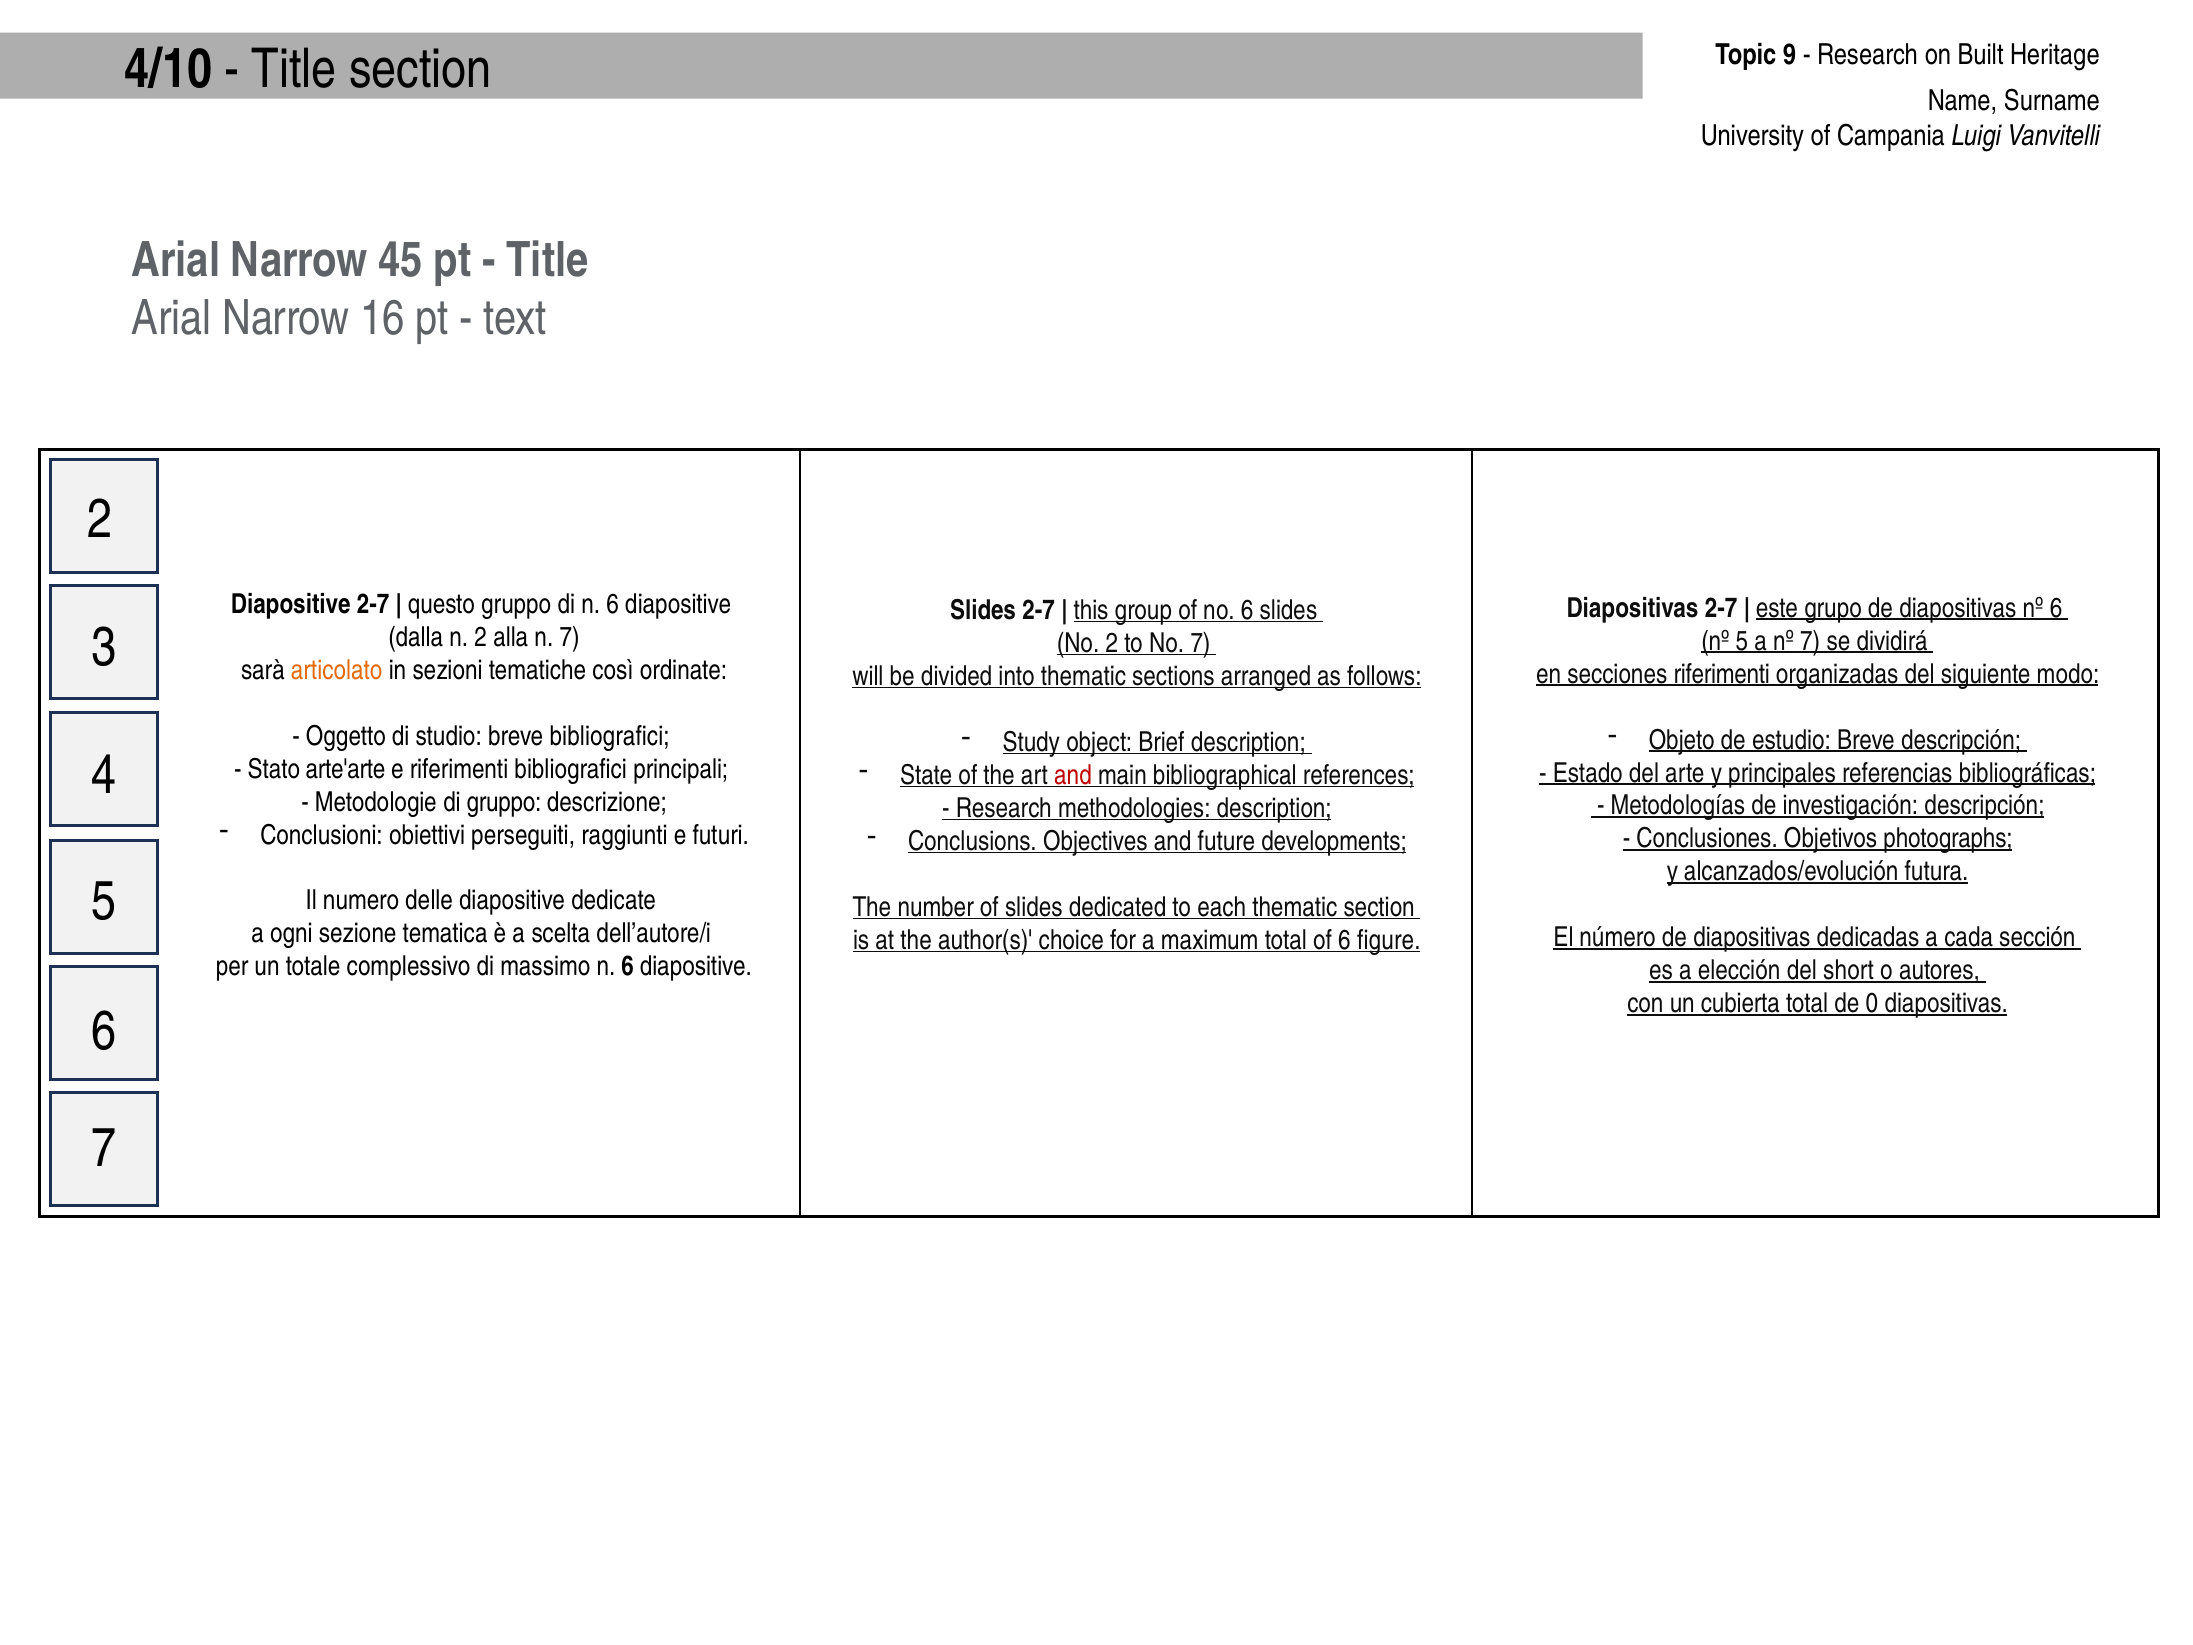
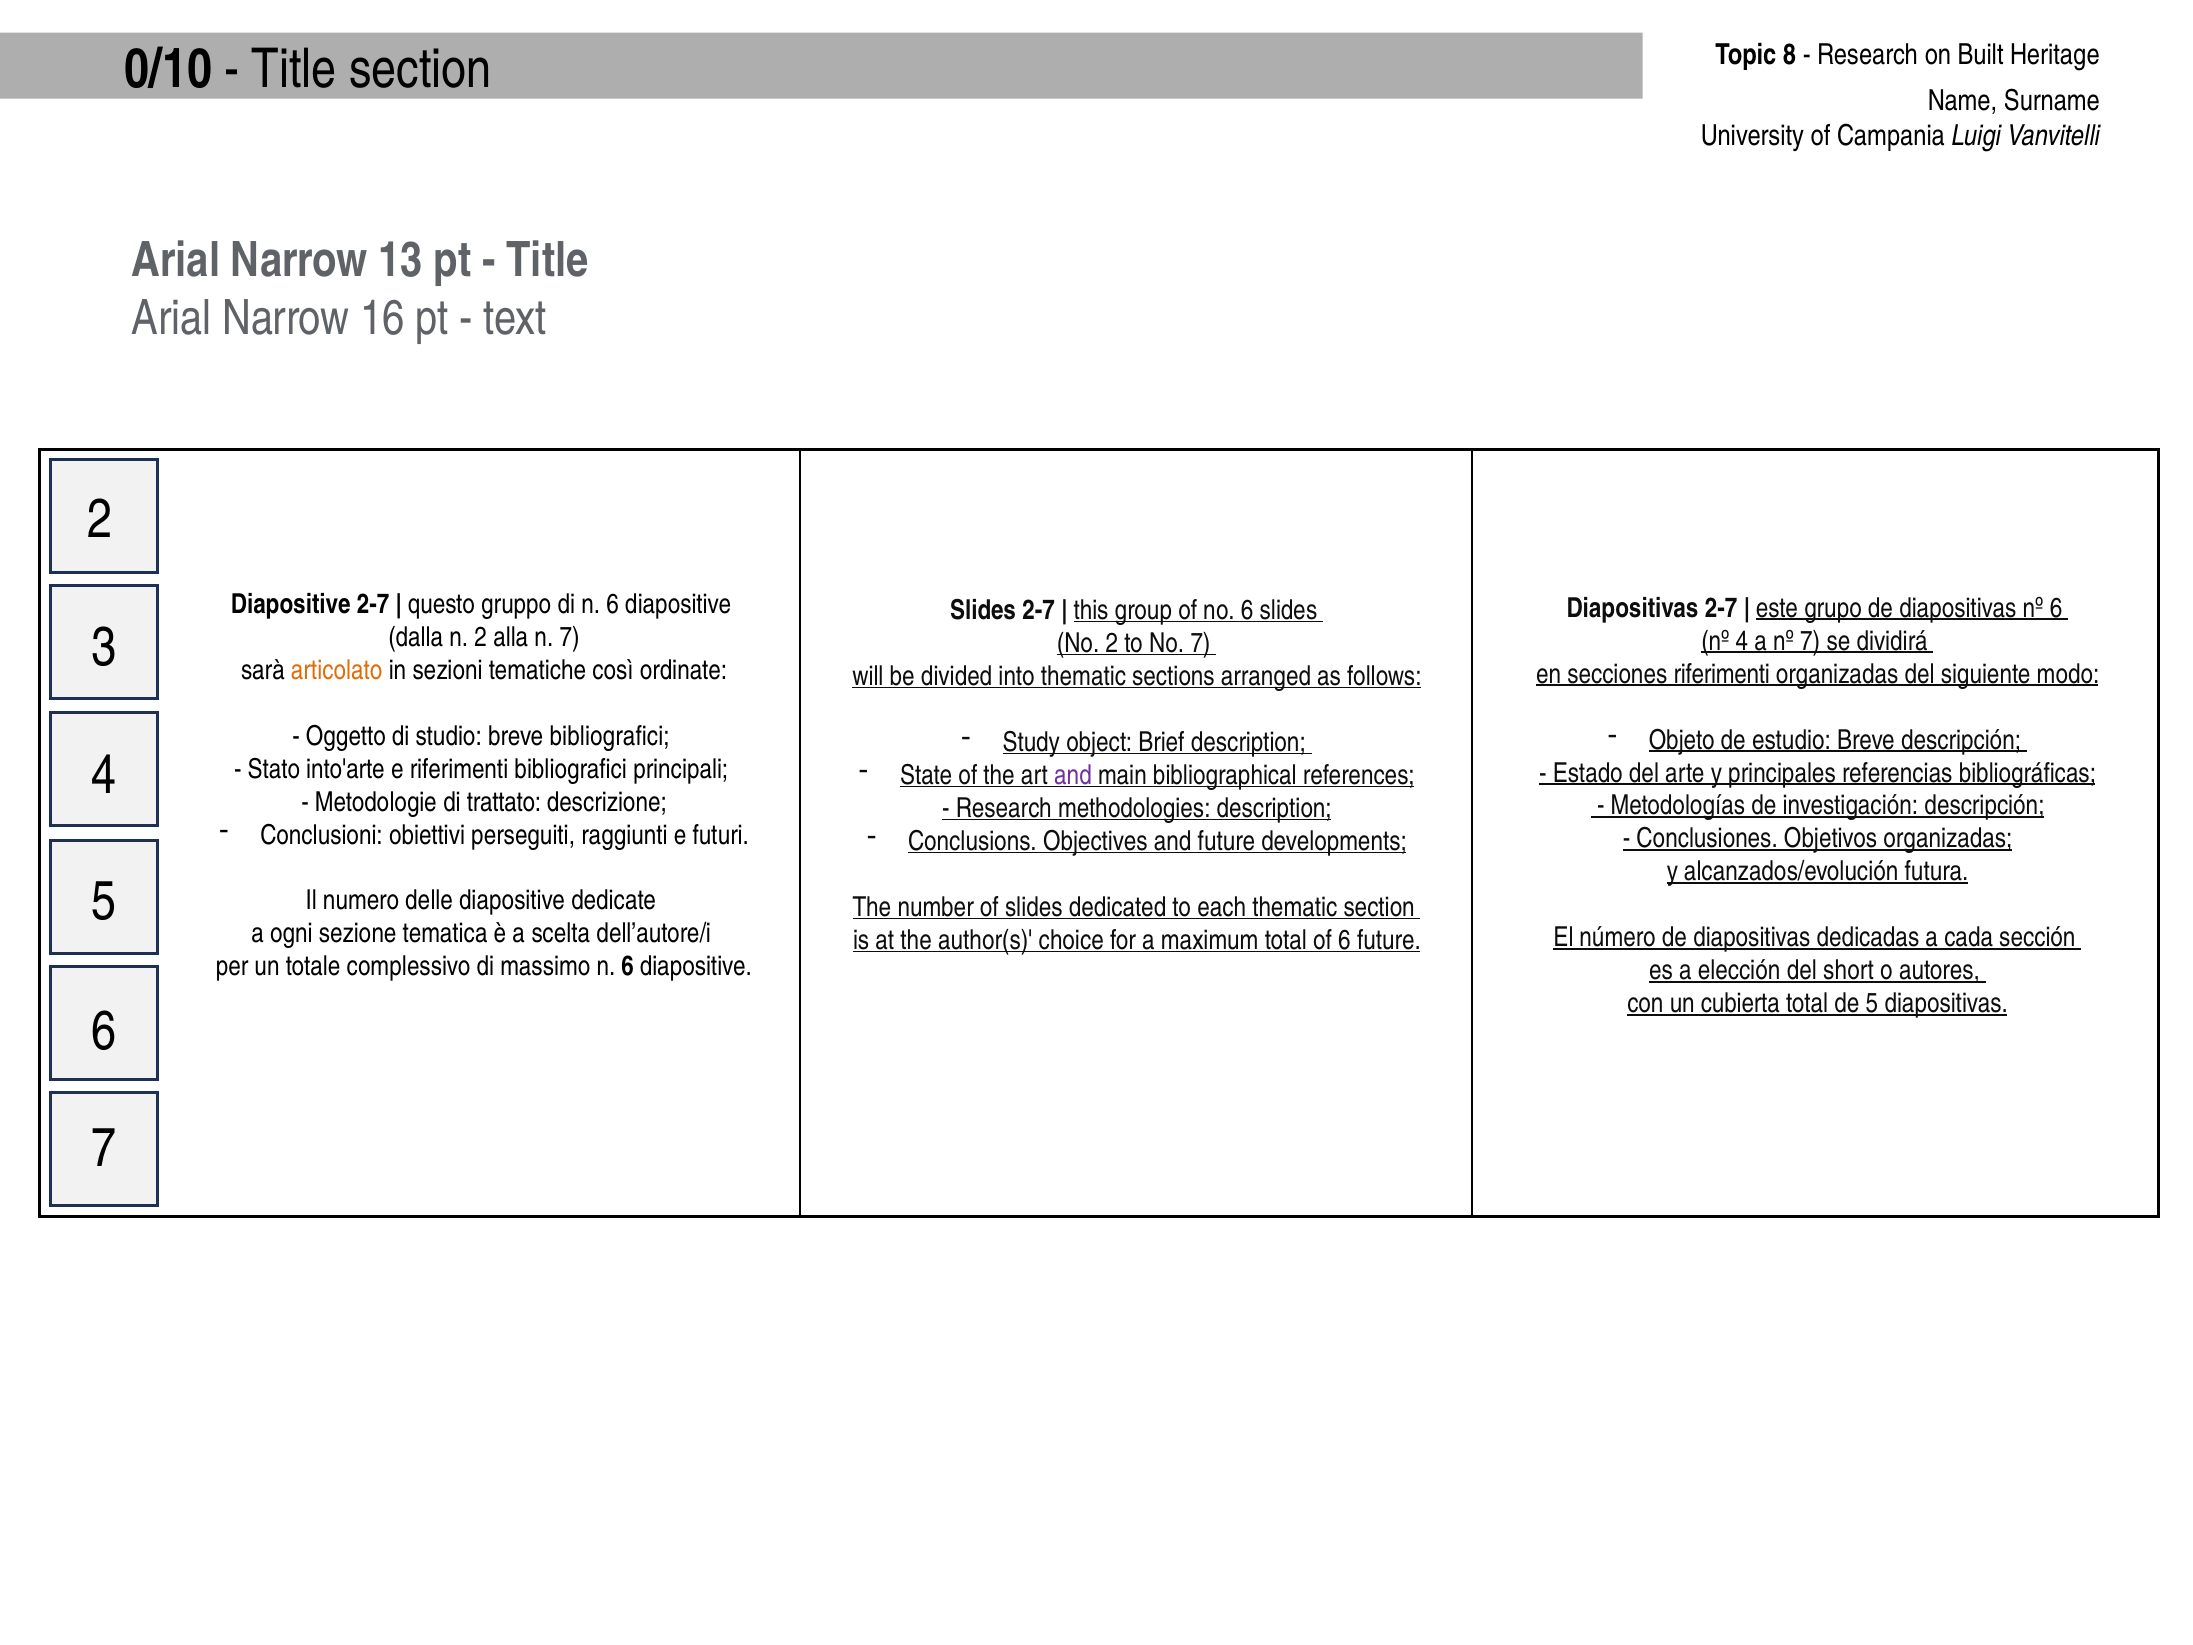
9: 9 -> 8 (1790, 55)
4/10: 4/10 -> 0/10 (168, 69)
45: 45 -> 13 (401, 260)
nº 5: 5 -> 4 (1742, 641)
arte'arte: arte'arte -> into'arte (345, 769)
and colour: red -> purple (1073, 775)
di gruppo: gruppo -> trattato (504, 802)
Objetivos photographs: photographs -> organizadas (1948, 839)
6 figure: figure -> future (1389, 940)
de 0: 0 -> 5 (1872, 1004)
